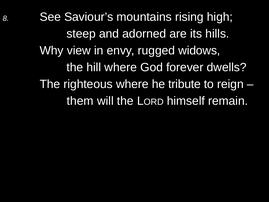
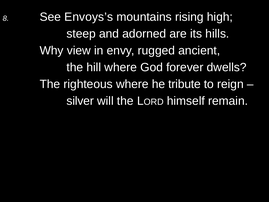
Saviour’s: Saviour’s -> Envoys’s (89, 17)
widows: widows -> ancient (199, 51)
them: them -> silver (80, 101)
